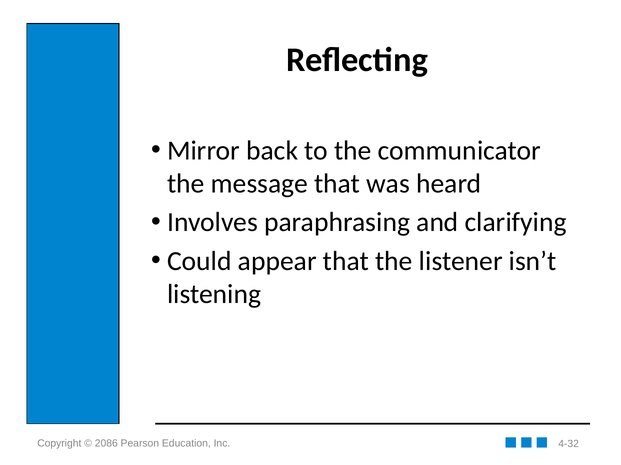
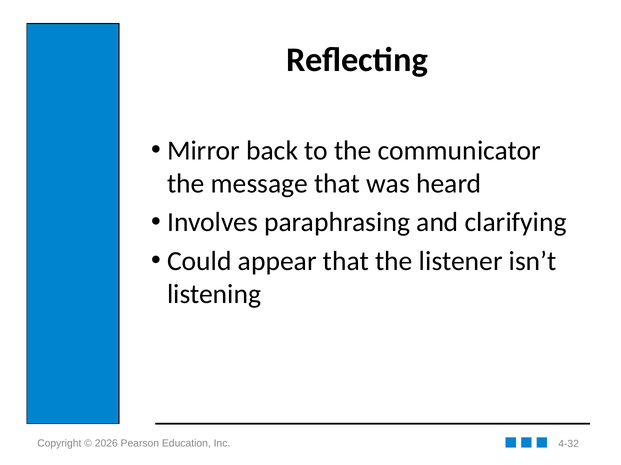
2086: 2086 -> 2026 (106, 444)
